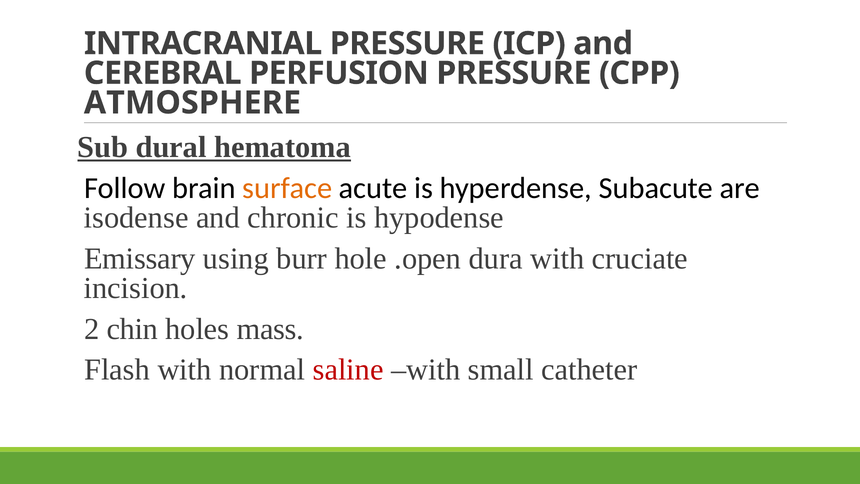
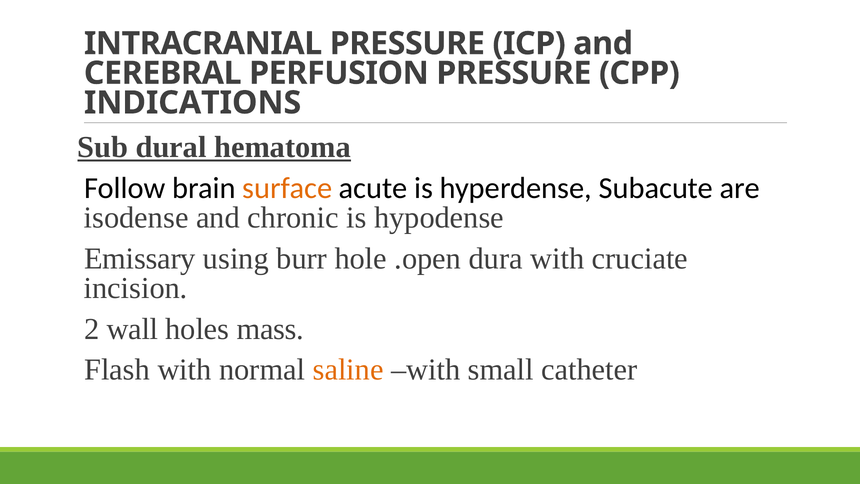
ATMOSPHERE: ATMOSPHERE -> INDICATIONS (193, 103)
chin: chin -> wall (132, 329)
saline colour: red -> orange (348, 370)
